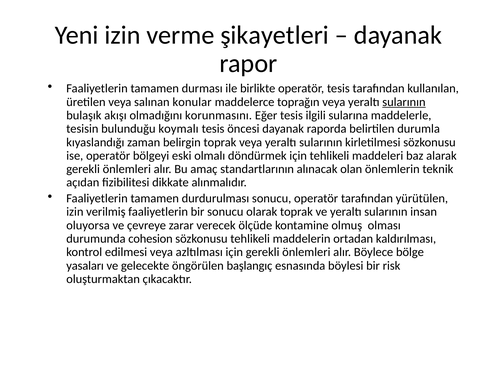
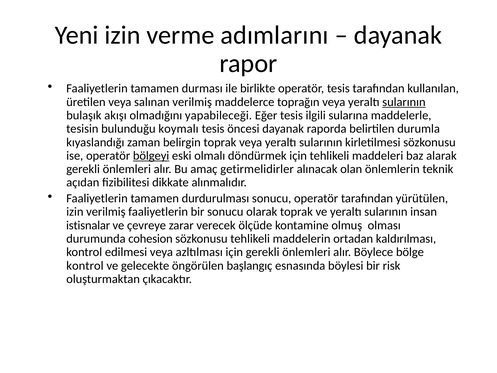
şikayetleri: şikayetleri -> adımlarını (275, 35)
salınan konular: konular -> verilmiş (192, 102)
korunmasını: korunmasını -> yapabileceği (219, 115)
bölgeyi underline: none -> present (151, 156)
standartlarının: standartlarının -> getirmelidirler (257, 169)
oluyorsa: oluyorsa -> istisnalar (88, 225)
yasaları: yasaları -> kontrol (85, 265)
